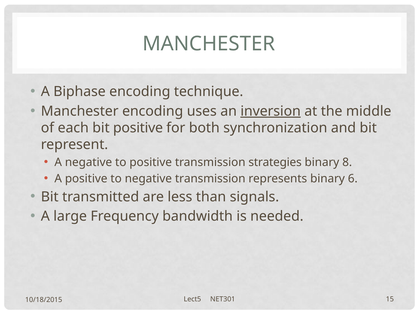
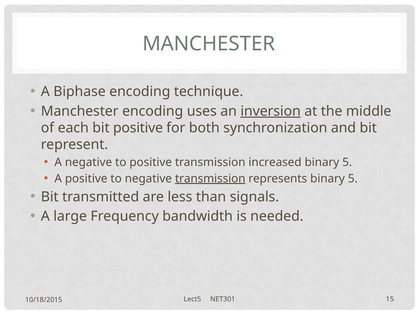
strategies: strategies -> increased (275, 162)
8: 8 -> 5 (347, 162)
transmission underline: none -> present (210, 179)
represents binary 6: 6 -> 5 (353, 179)
